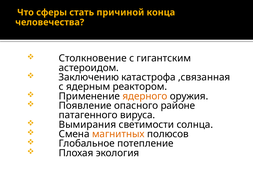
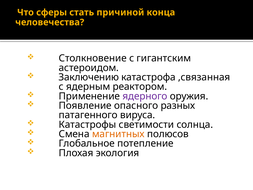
ядерного colour: orange -> purple (145, 96)
районе: районе -> разных (178, 105)
Вымирания: Вымирания -> Катастрофы (88, 124)
